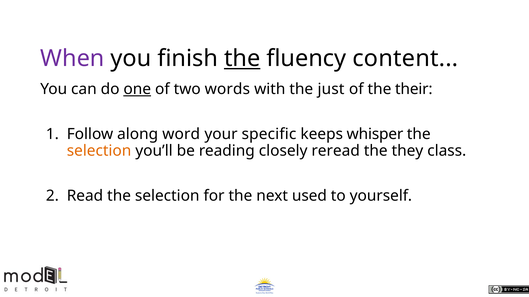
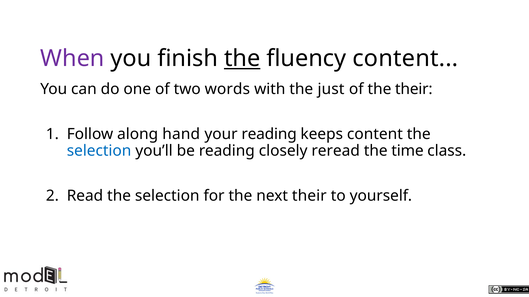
one underline: present -> none (137, 89)
word: word -> hand (181, 134)
your specific: specific -> reading (269, 134)
keeps whisper: whisper -> content (375, 134)
selection colour: orange -> blue (99, 151)
they: they -> time (408, 151)
next used: used -> their (309, 196)
